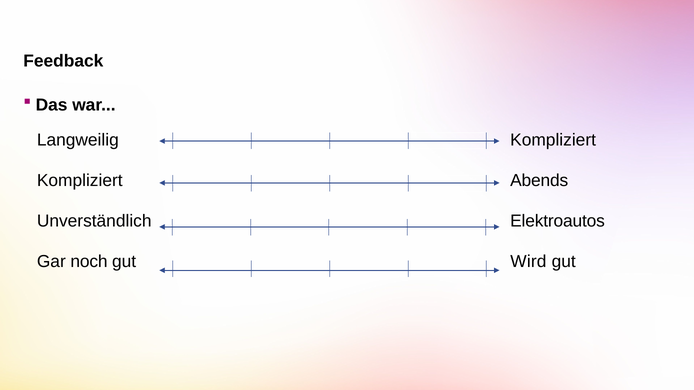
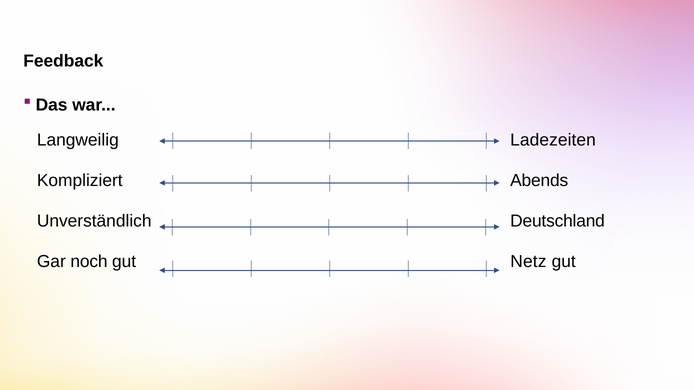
Langweilig Kompliziert: Kompliziert -> Ladezeiten (553, 140)
Elektroautos: Elektroautos -> Deutschland (558, 221)
Wird: Wird -> Netz (528, 262)
